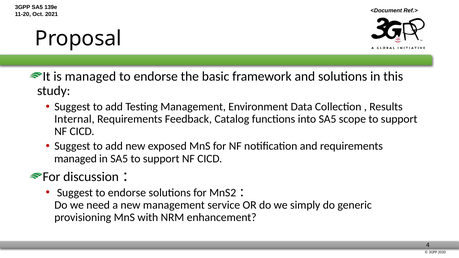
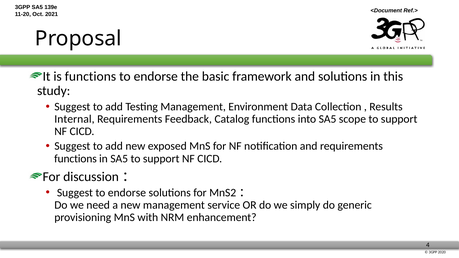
is managed: managed -> functions (90, 76)
managed: managed -> functions (75, 159)
